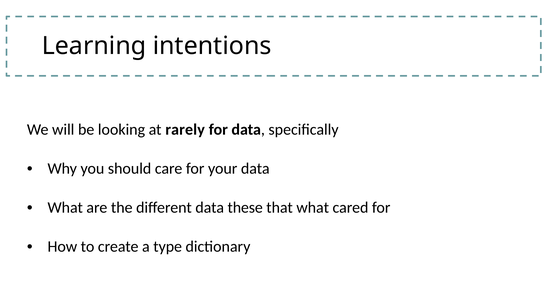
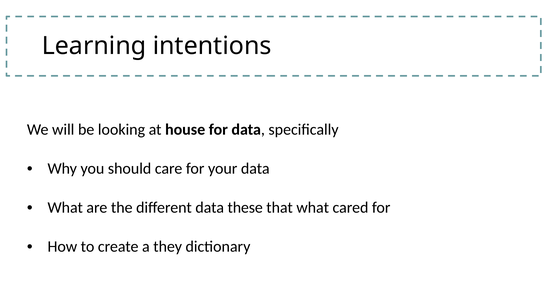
rarely: rarely -> house (185, 129)
type: type -> they (168, 246)
